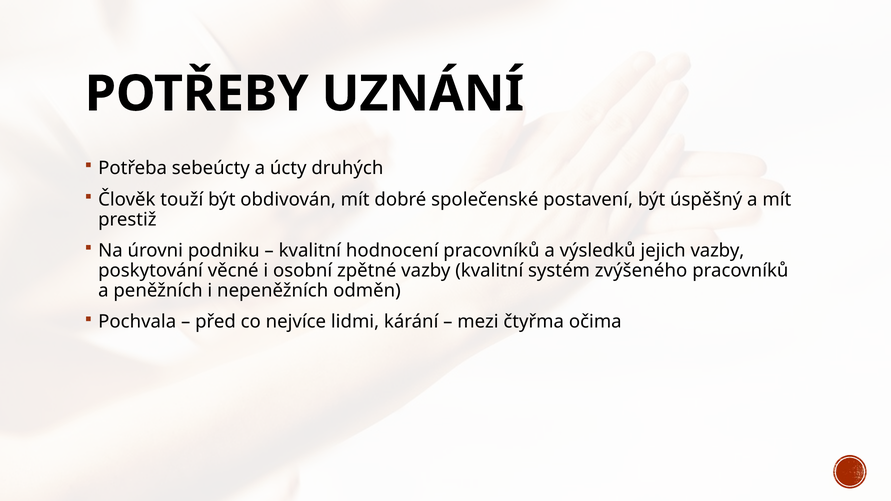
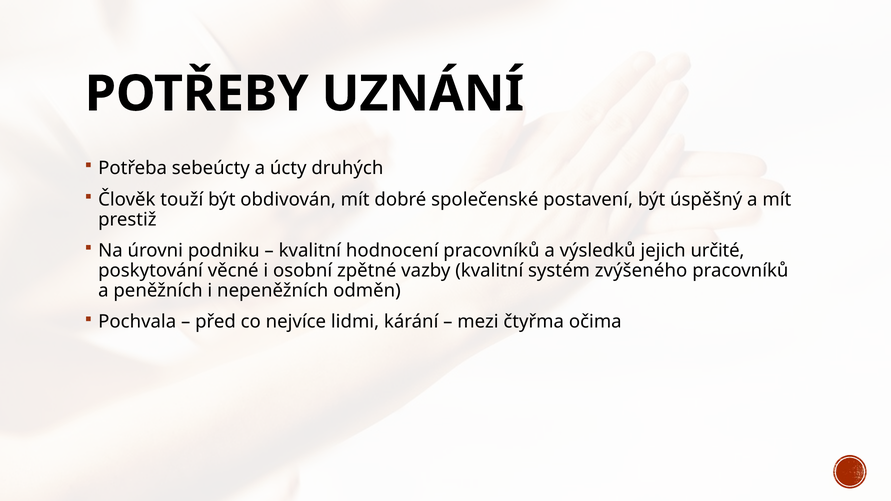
jejich vazby: vazby -> určité (717, 251)
